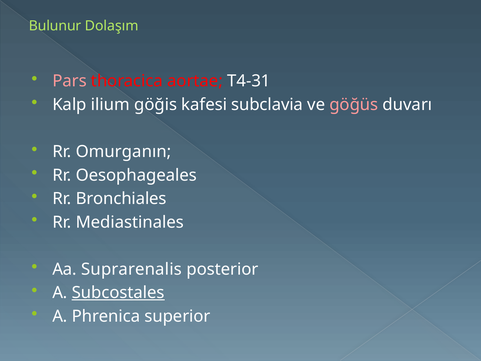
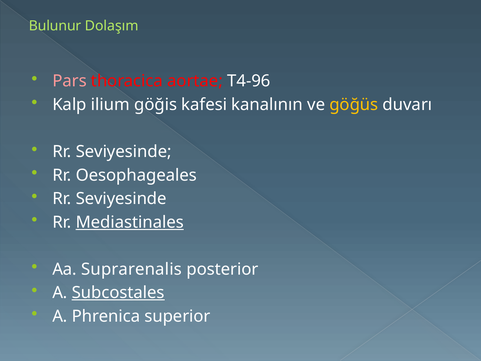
T4-31: T4-31 -> T4-96 (249, 81)
subclavia: subclavia -> kanalının (267, 105)
göğüs colour: pink -> yellow (354, 105)
Omurganın: Omurganın -> Seviyesinde (124, 152)
Bronchiales: Bronchiales -> Seviyesinde (121, 199)
Mediastinales underline: none -> present (130, 222)
